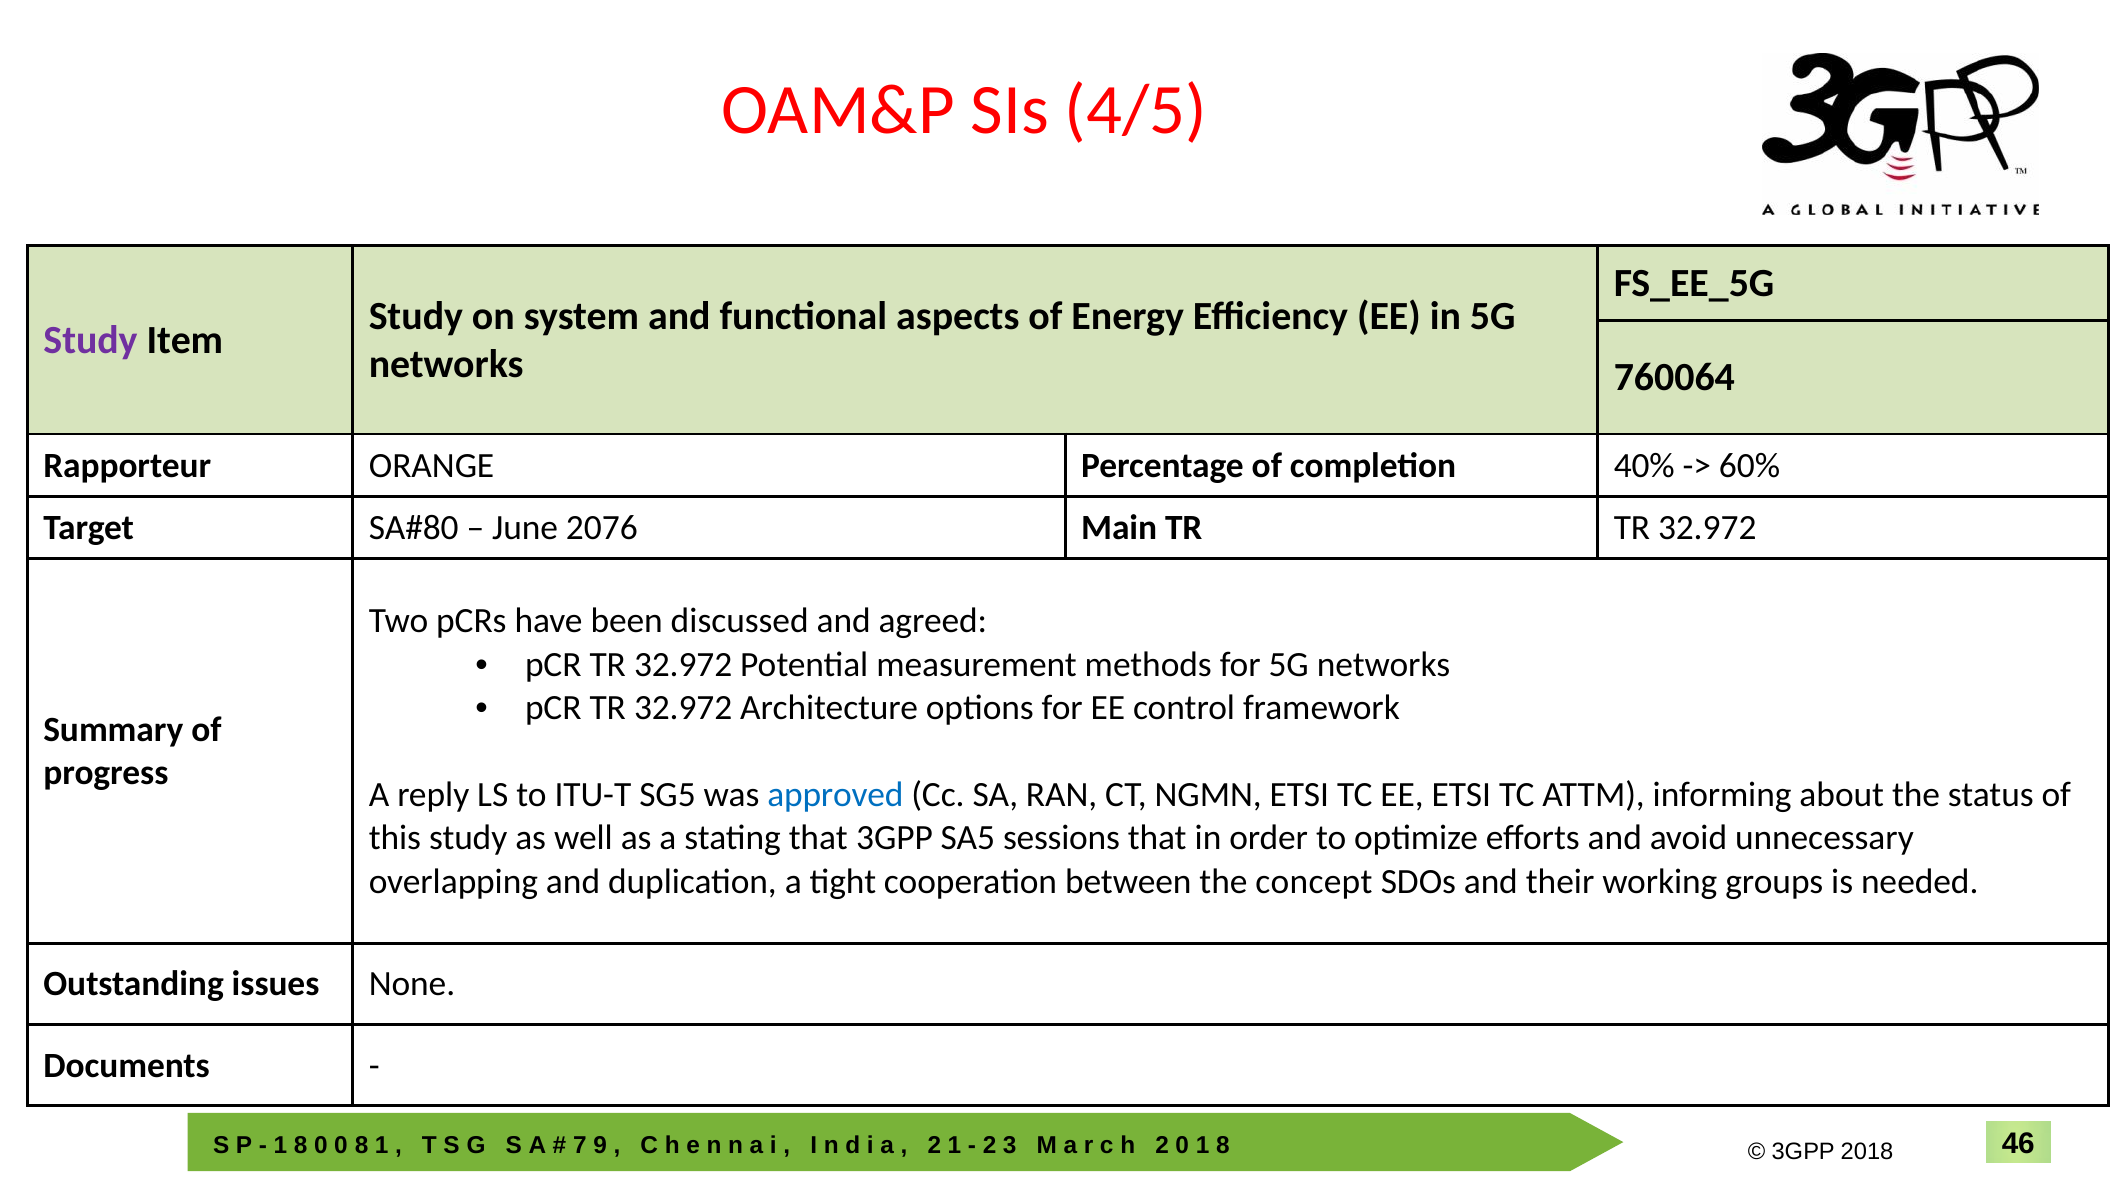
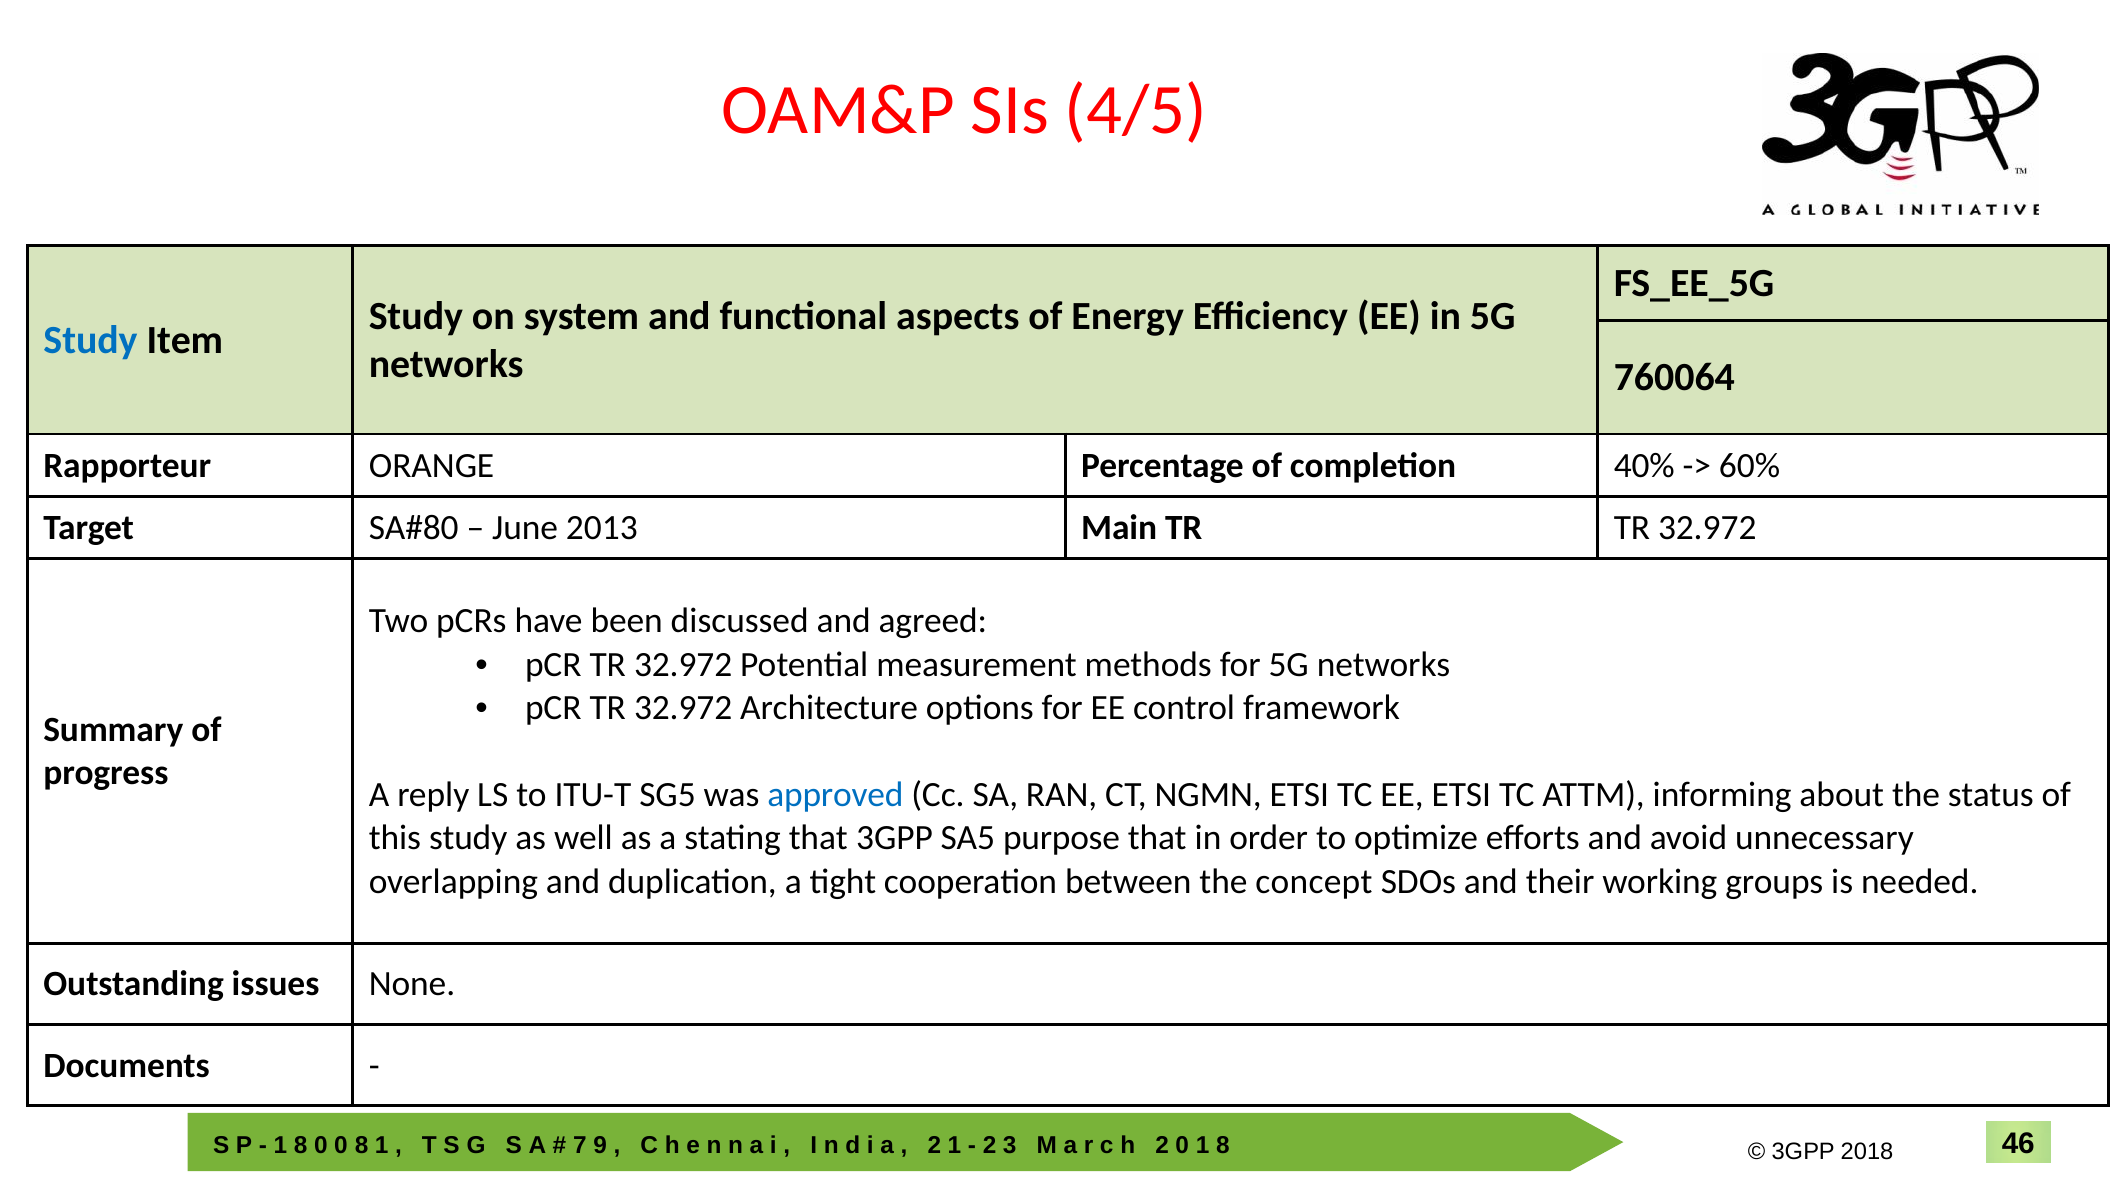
Study colour: purple -> blue (91, 340)
2076: 2076 -> 2013 (602, 528)
sessions: sessions -> purpose (1061, 838)
